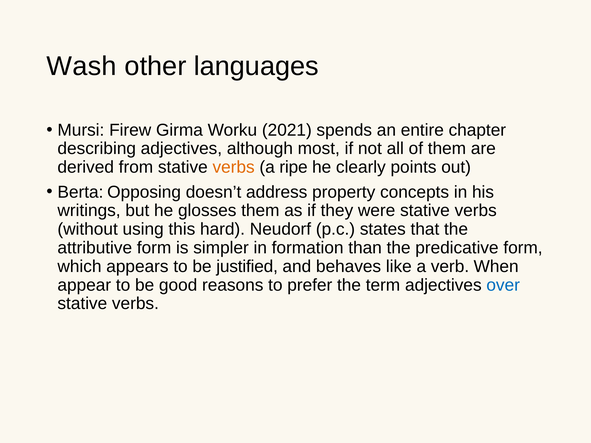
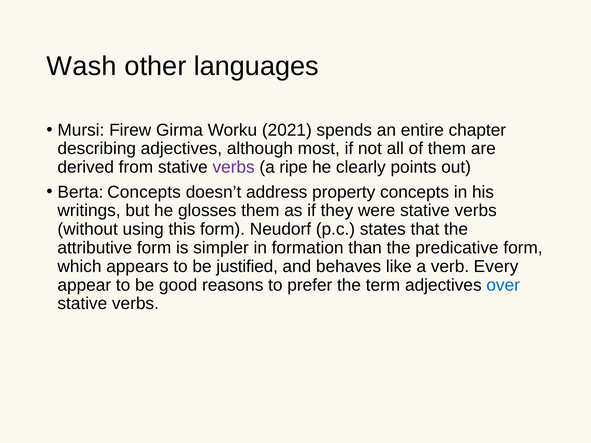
verbs colour: orange -> purple (234, 167)
Berta Opposing: Opposing -> Concepts (144, 192)
this hard: hard -> form (223, 229)
When: When -> Every (496, 267)
